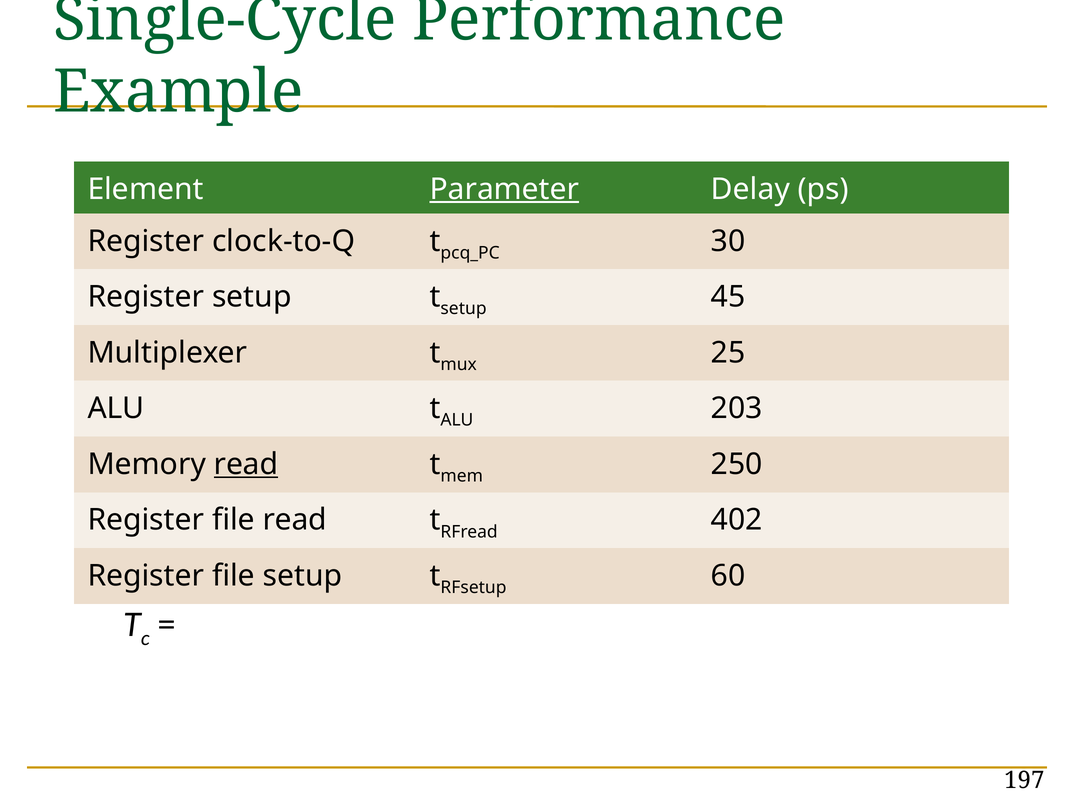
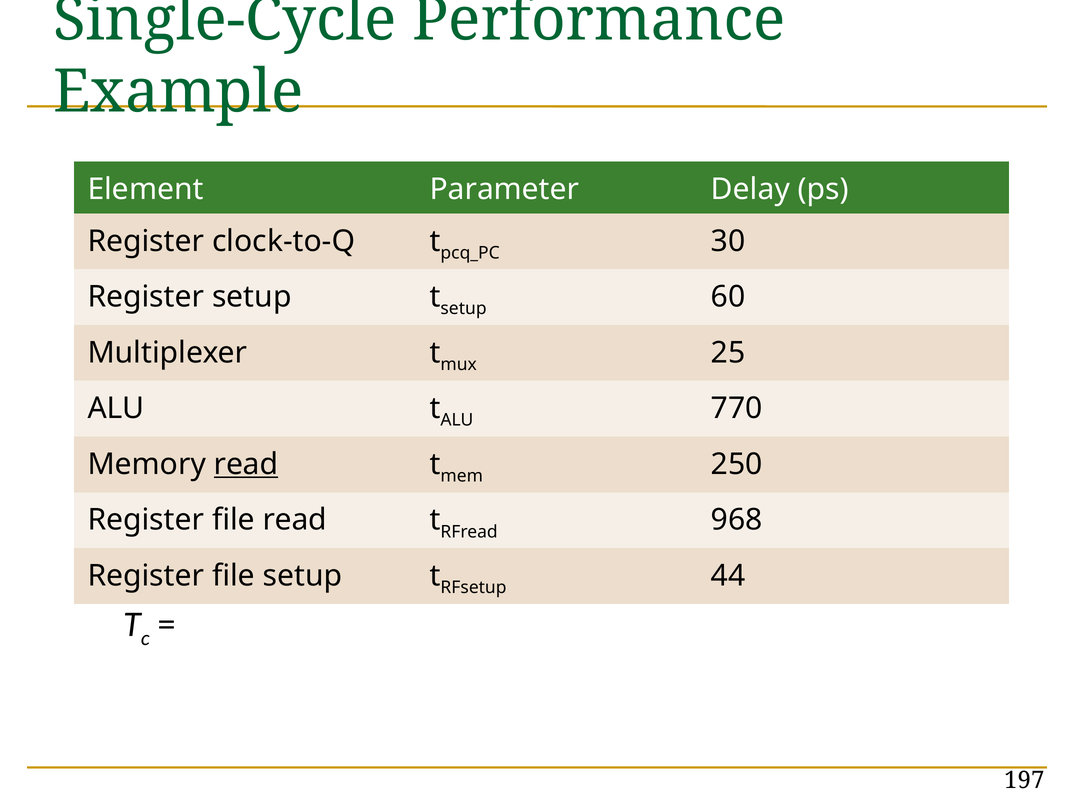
Parameter underline: present -> none (504, 189)
45: 45 -> 60 (728, 297)
203: 203 -> 770 (737, 409)
402: 402 -> 968 (737, 520)
60: 60 -> 44 (728, 576)
